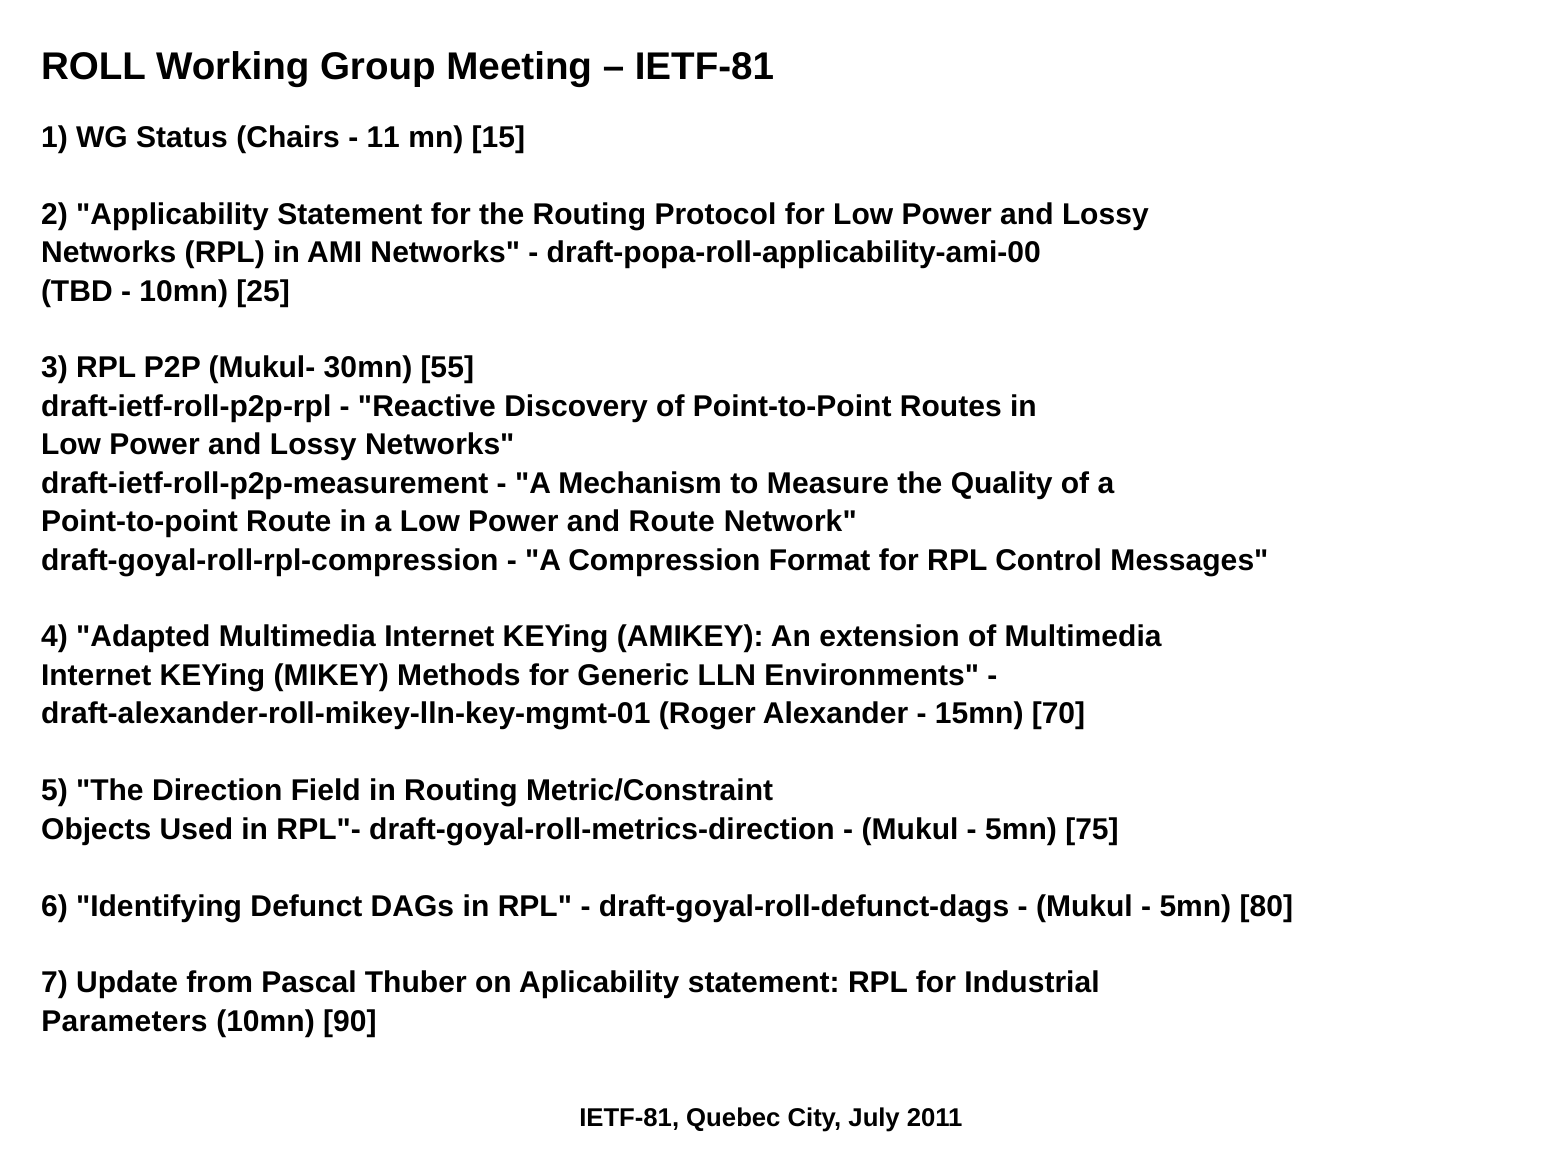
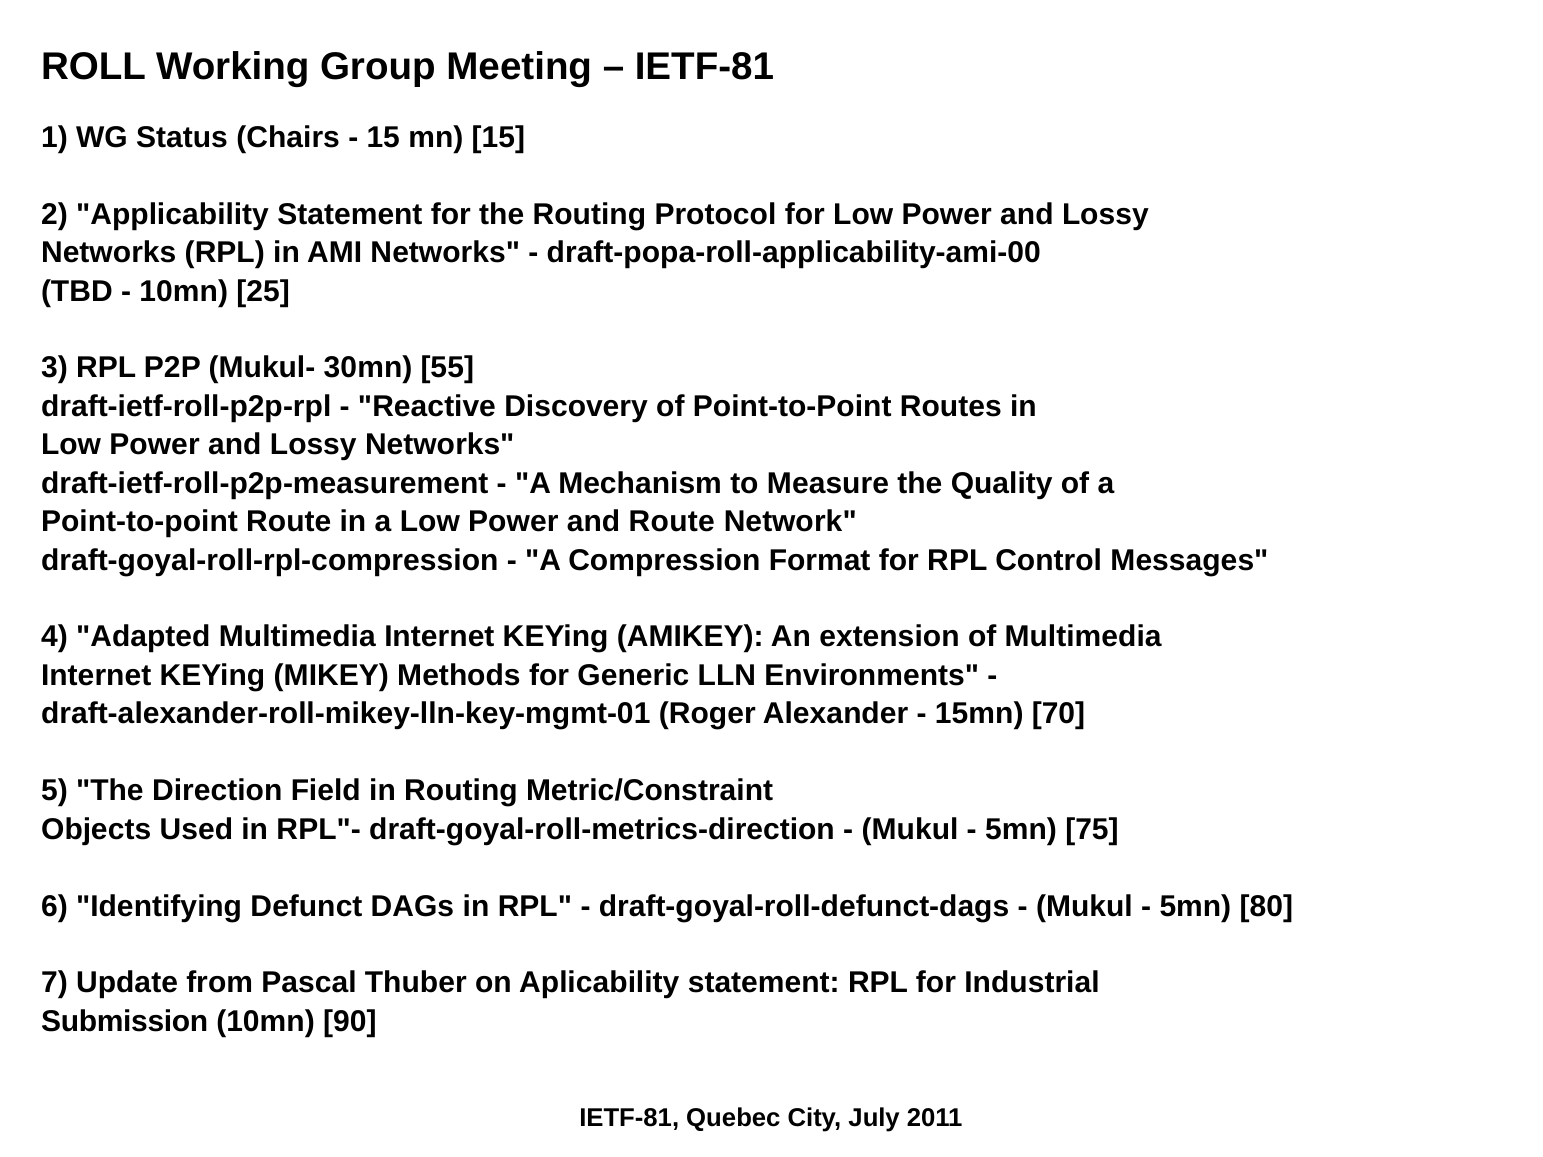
11: 11 -> 15 (383, 137)
Parameters: Parameters -> Submission (125, 1022)
